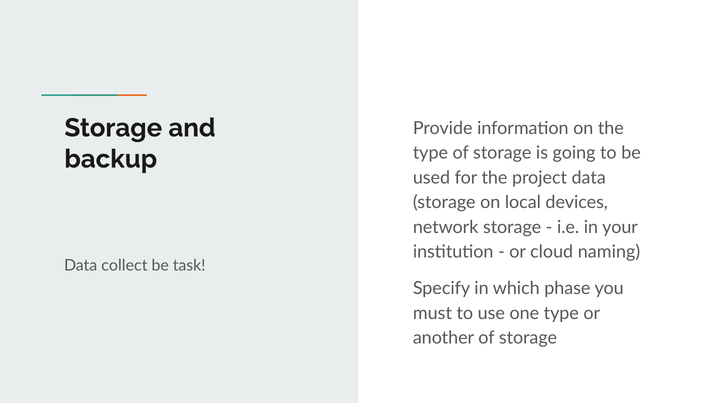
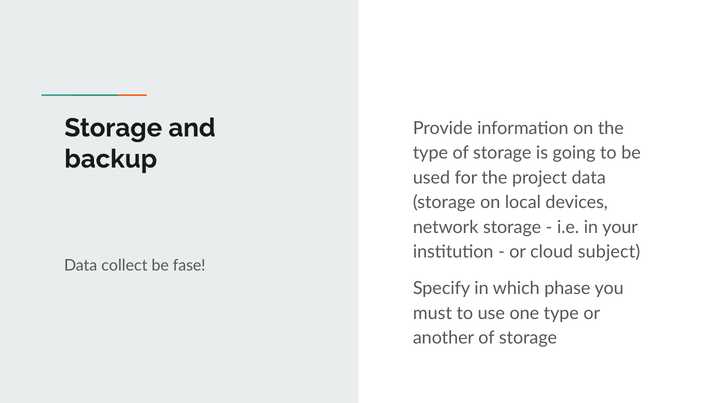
naming: naming -> subject (609, 252)
task: task -> fase (189, 266)
